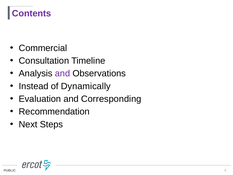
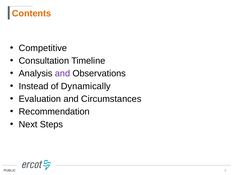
Contents colour: purple -> orange (32, 13)
Commercial: Commercial -> Competitive (43, 48)
Corresponding: Corresponding -> Circumstances (111, 99)
